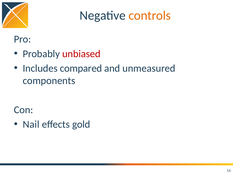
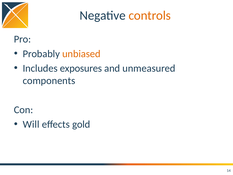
unbiased colour: red -> orange (81, 54)
compared: compared -> exposures (81, 68)
Nail: Nail -> Will (31, 124)
